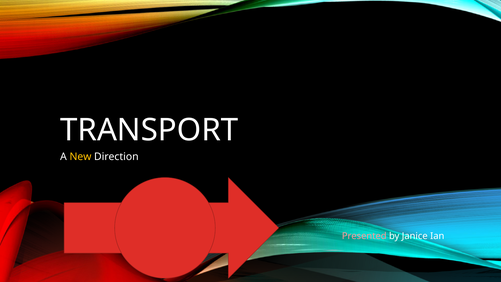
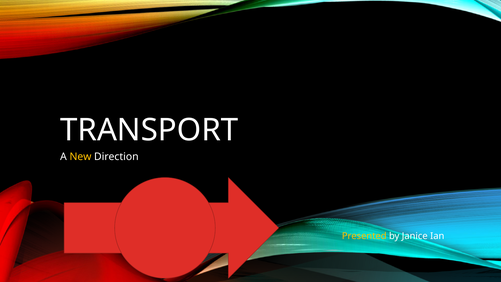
Presented colour: pink -> yellow (364, 236)
